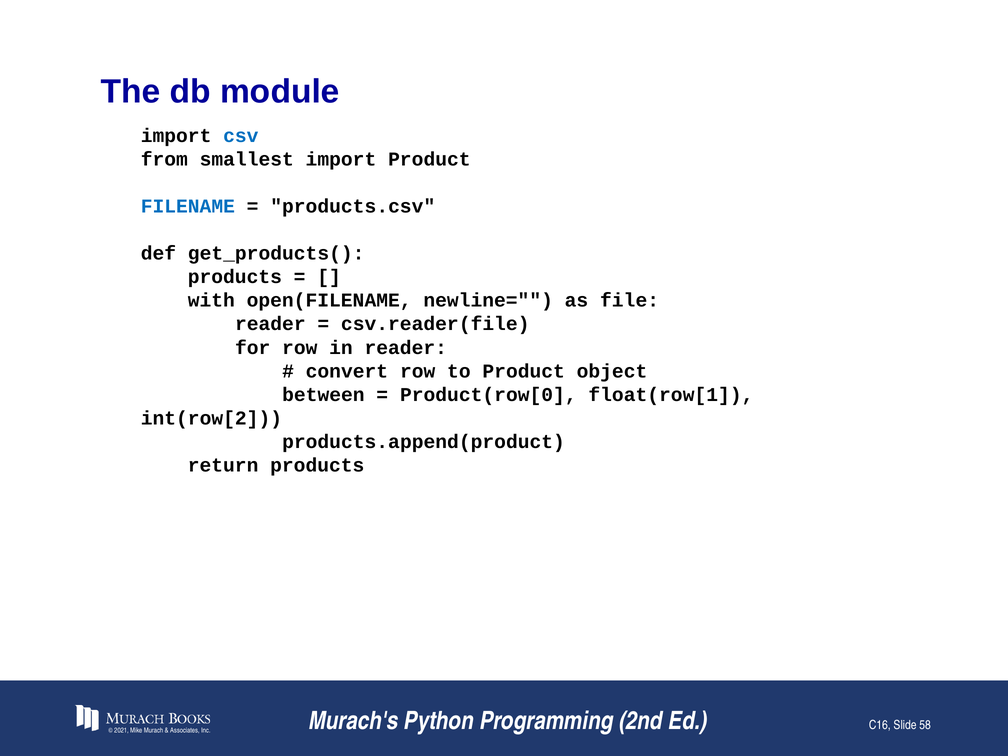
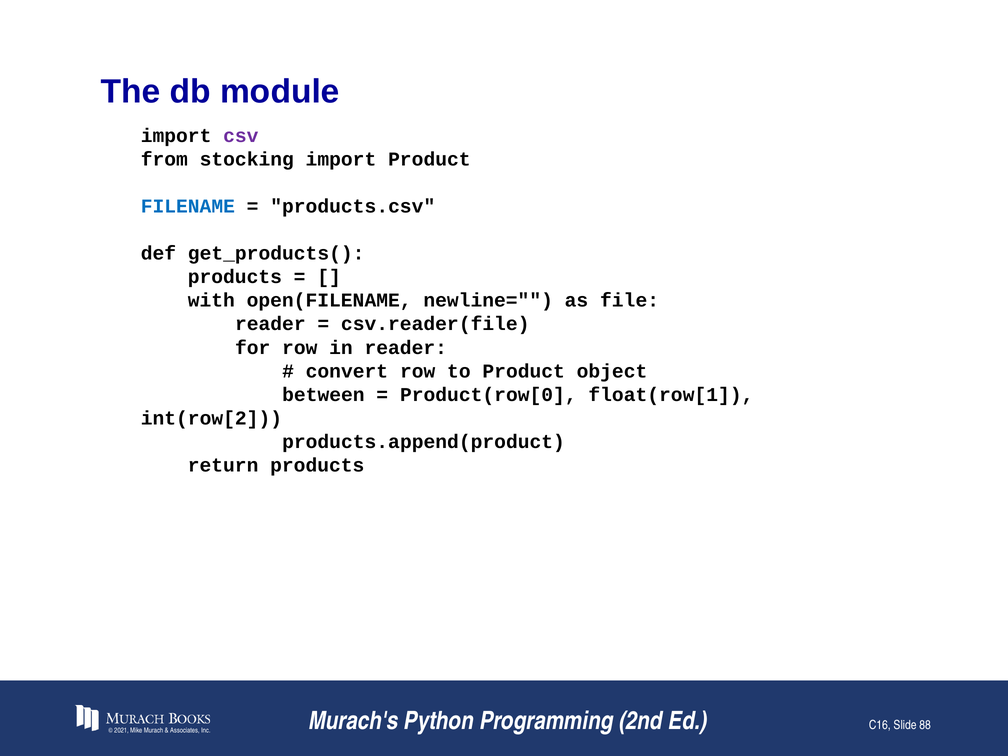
csv colour: blue -> purple (241, 136)
smallest: smallest -> stocking (247, 159)
58: 58 -> 88 (925, 725)
